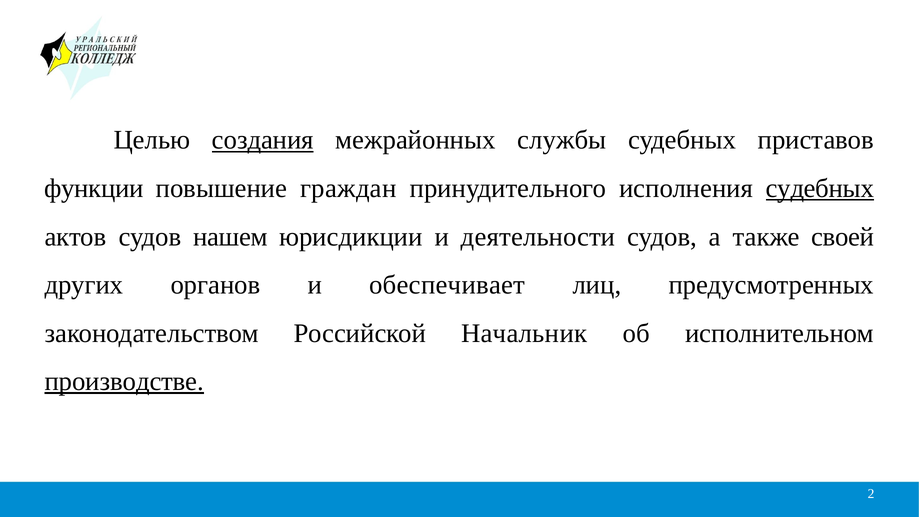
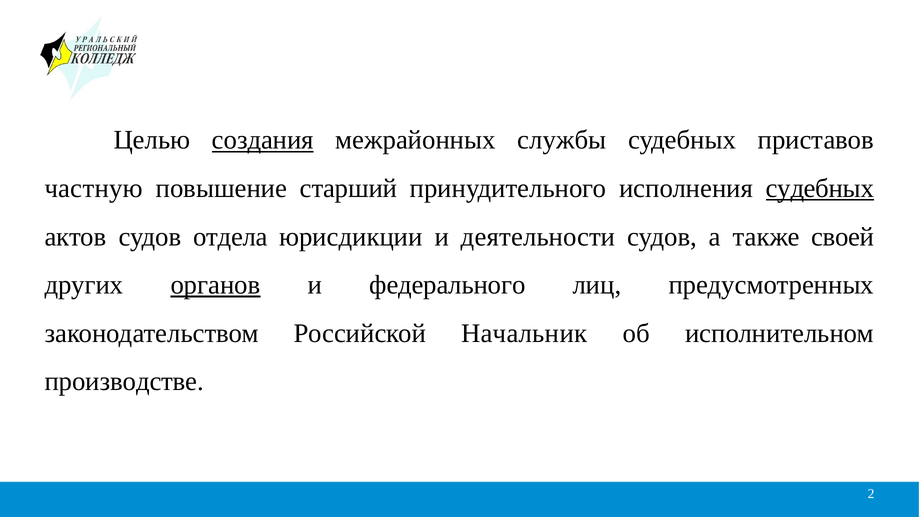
функции: функции -> частную (94, 188)
граждан: граждан -> старший (349, 188)
нашем: нашем -> отдела (230, 237)
органов underline: none -> present (215, 285)
обеспечивает: обеспечивает -> федерального (447, 285)
производстве underline: present -> none (124, 381)
